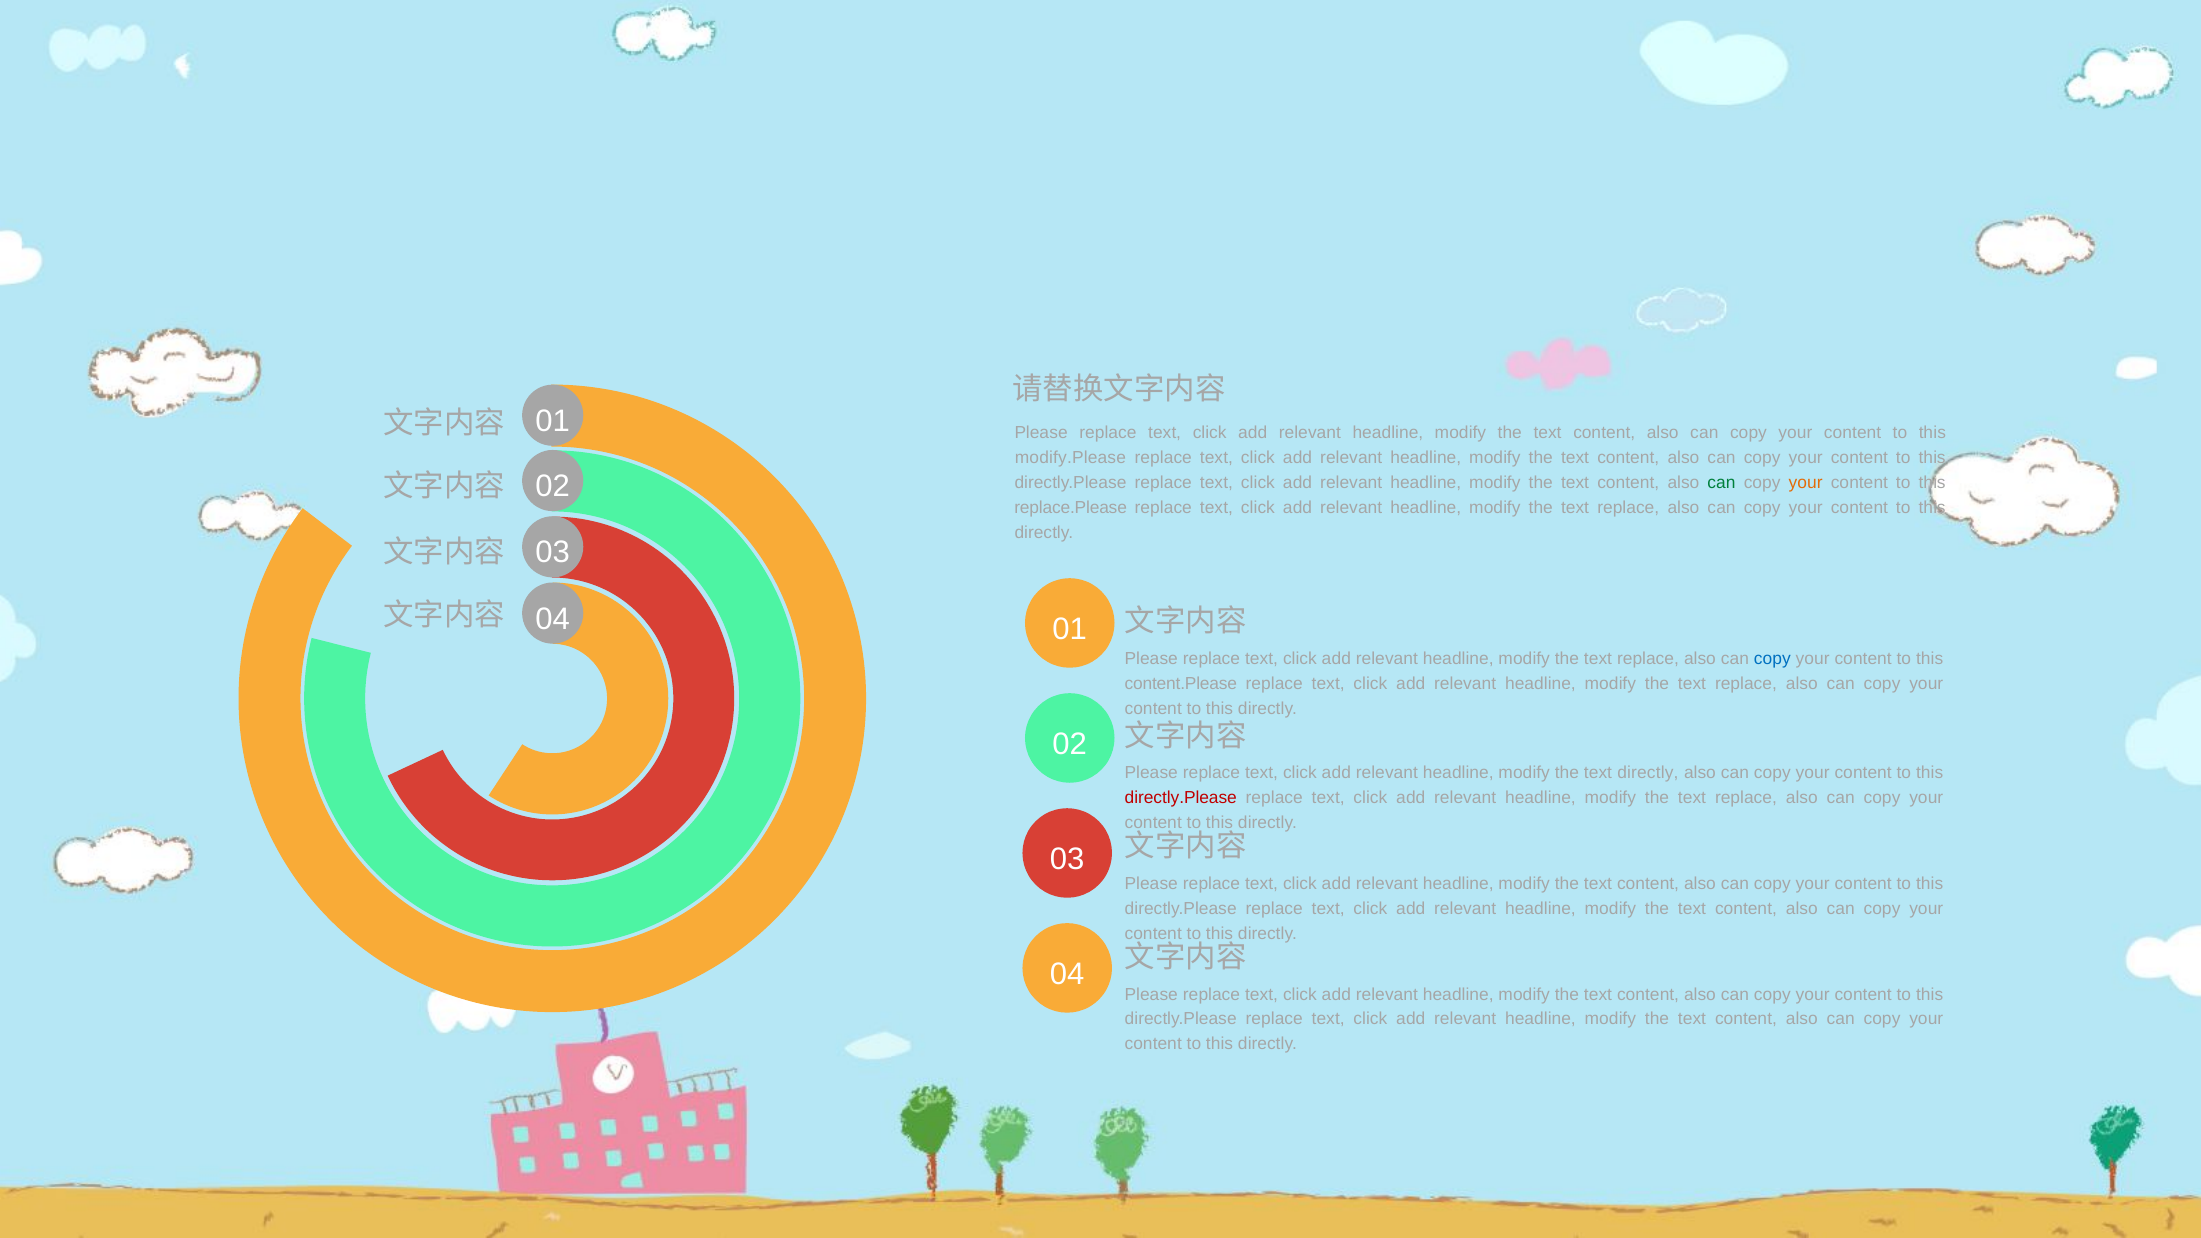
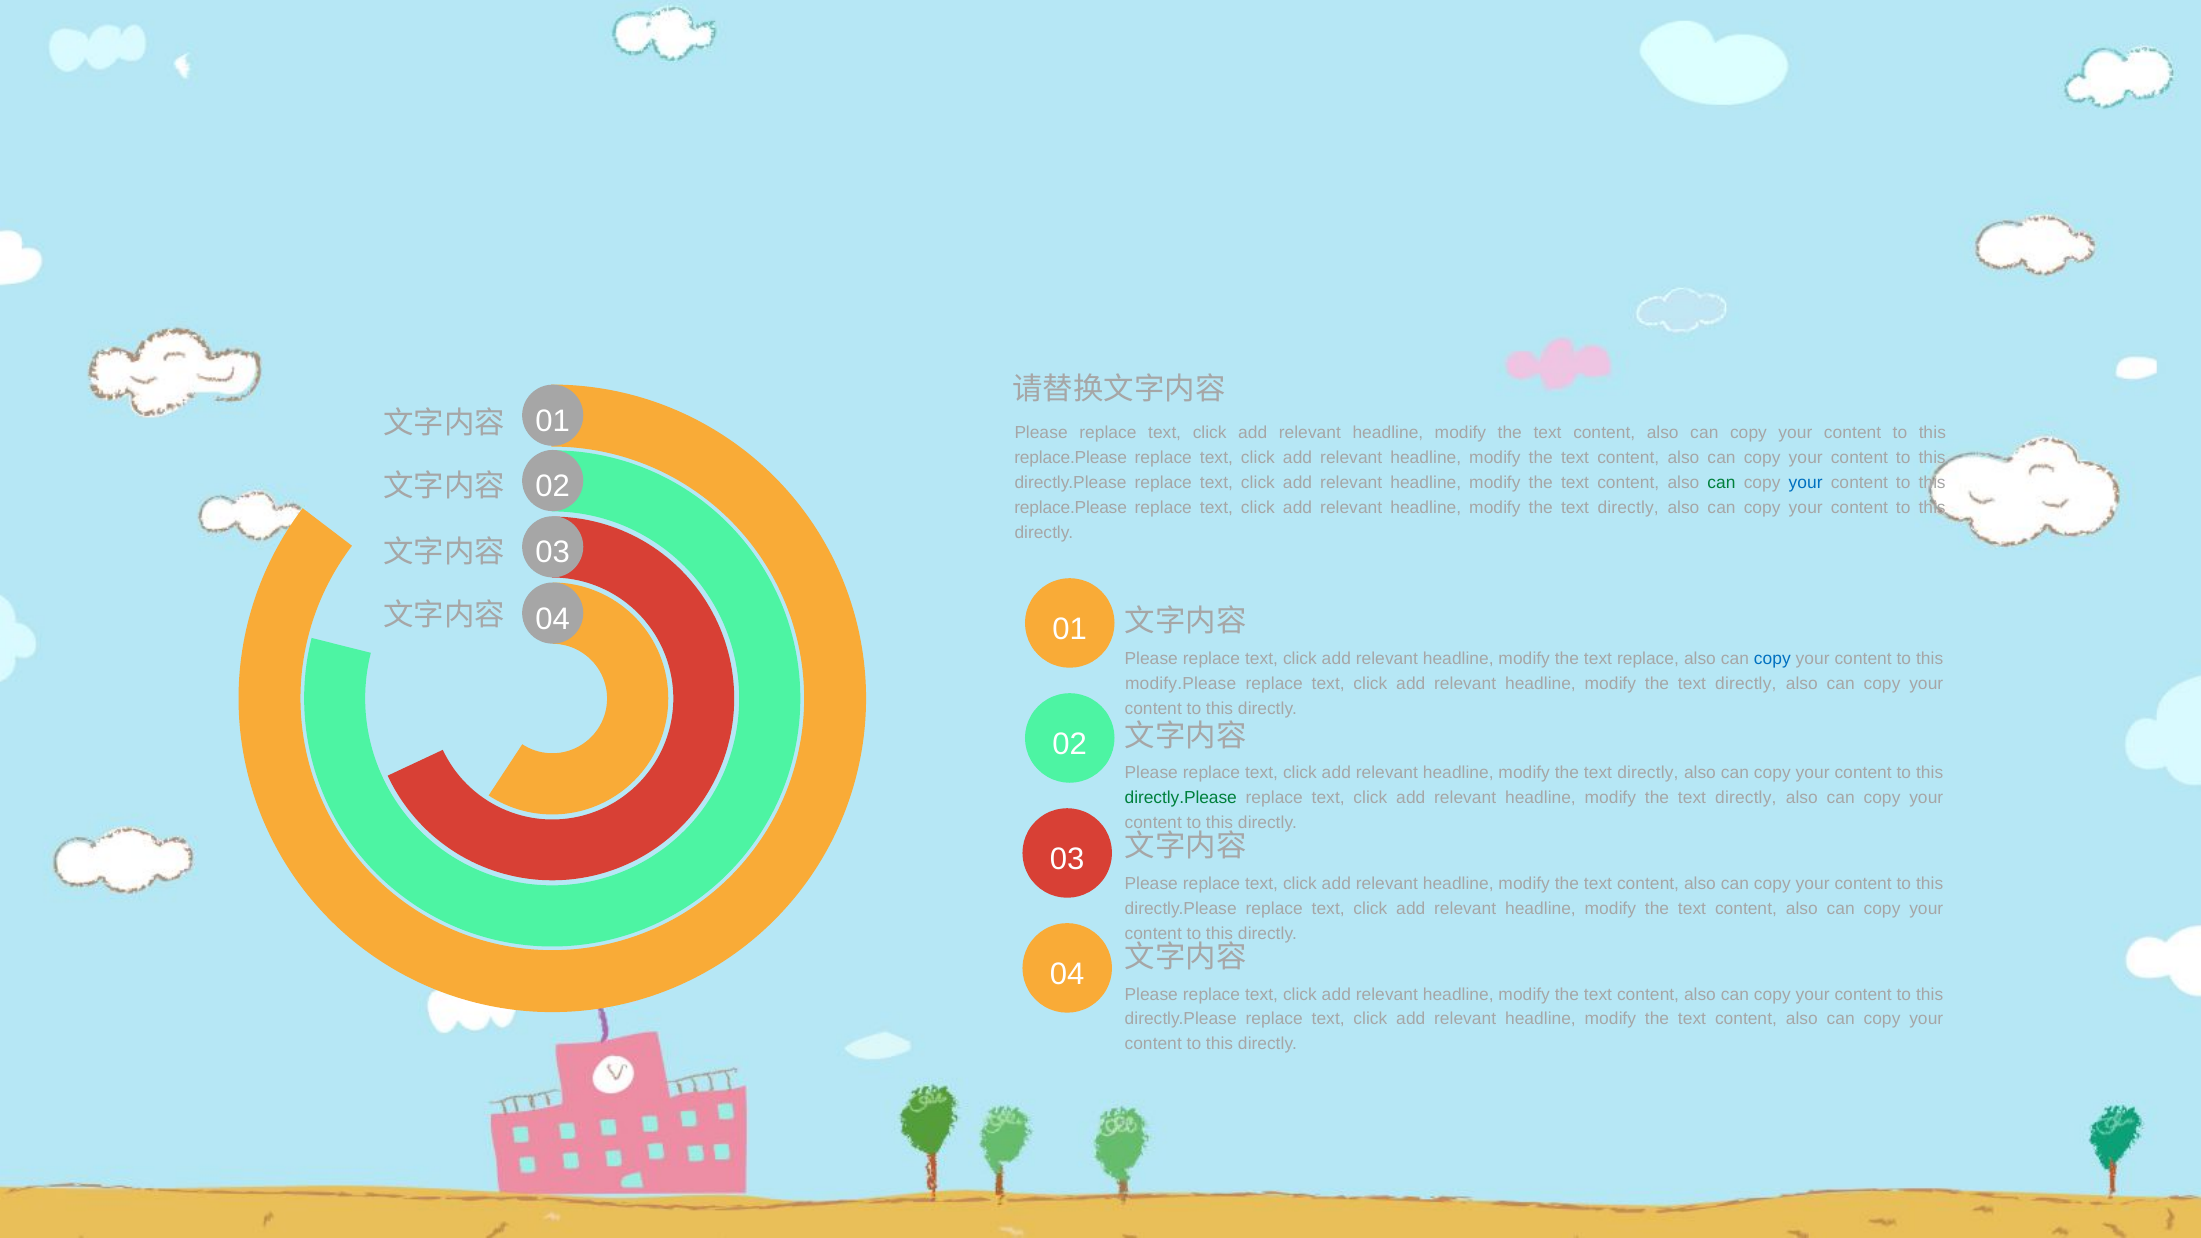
modify.Please: modify.Please -> replace.Please (1071, 458)
your colour: orange -> blue (1806, 483)
replace: replace -> directly (1628, 508)
content.Please: content.Please -> modify.Please (1181, 683)
replace: replace -> directly (1746, 683)
directly.Please colour: red -> green (1181, 798)
replace: replace -> directly (1746, 798)
